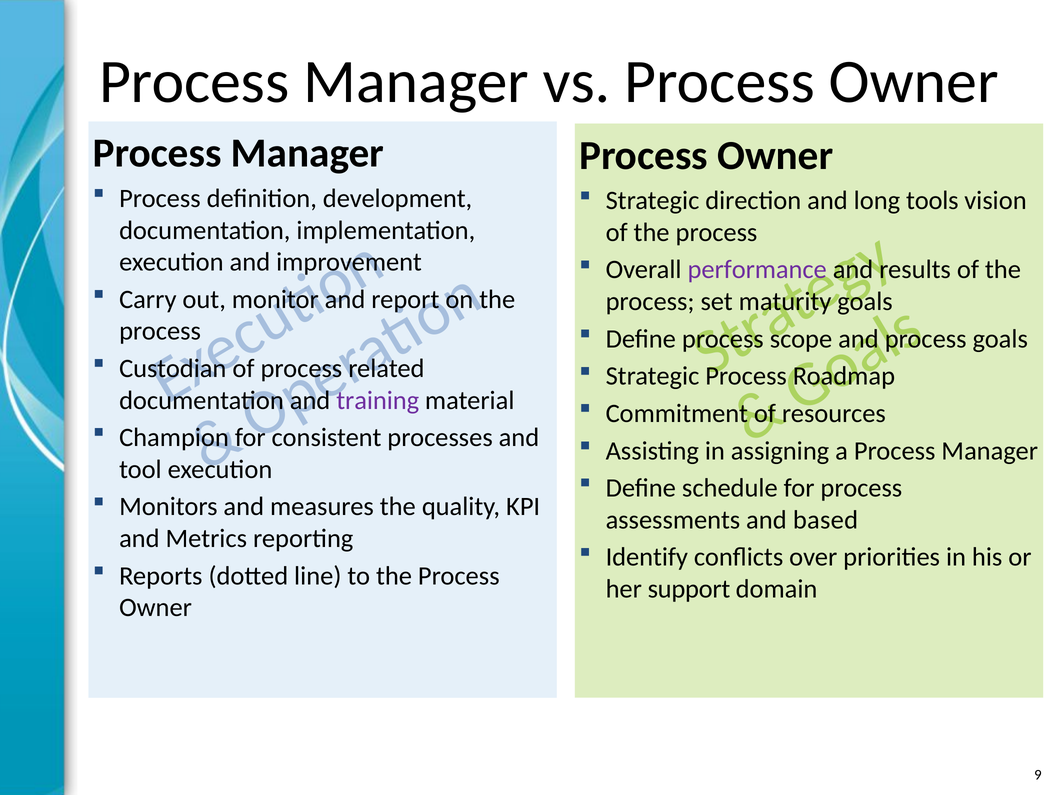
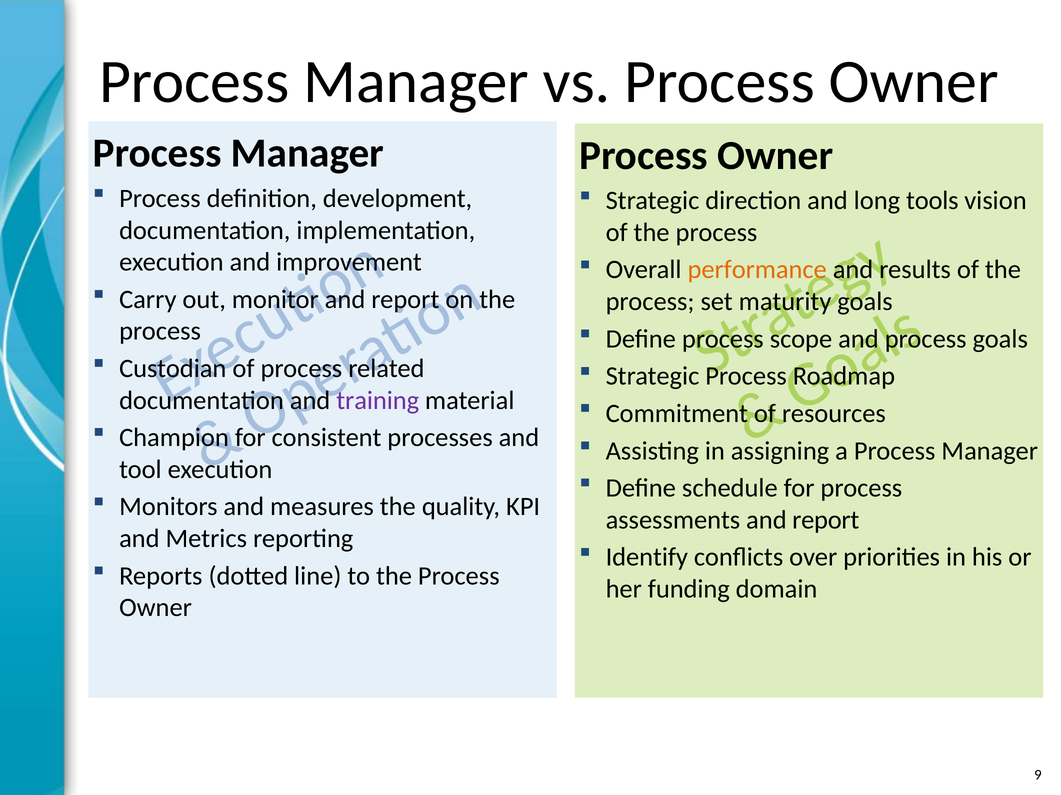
performance colour: purple -> orange (757, 270)
assessments and based: based -> report (826, 520)
support: support -> funding (689, 590)
